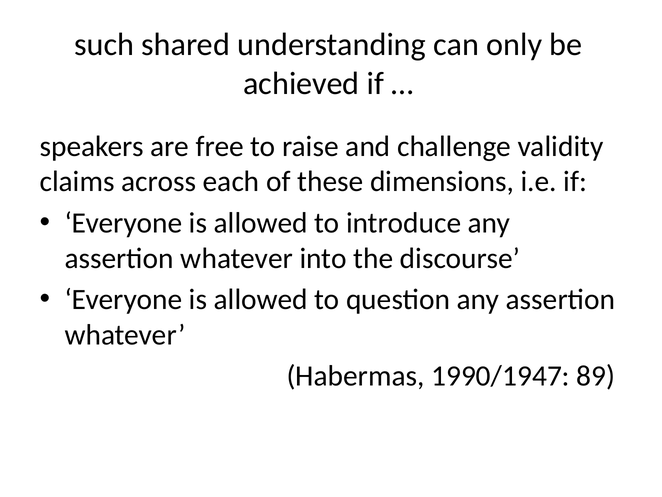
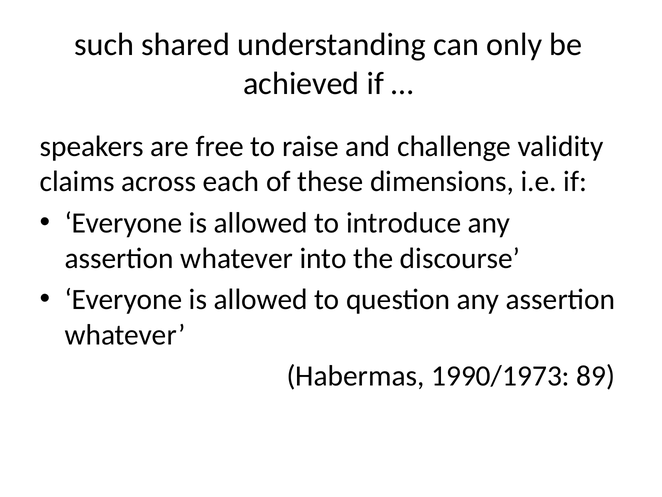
1990/1947: 1990/1947 -> 1990/1973 (501, 376)
